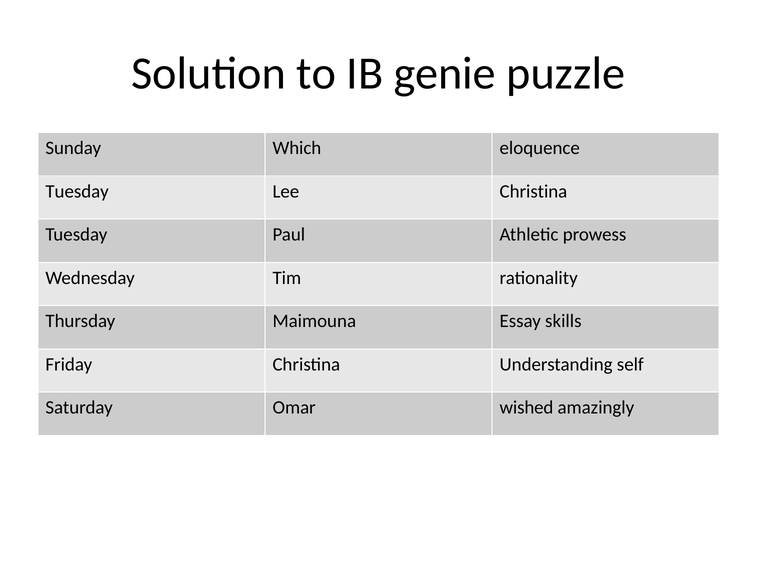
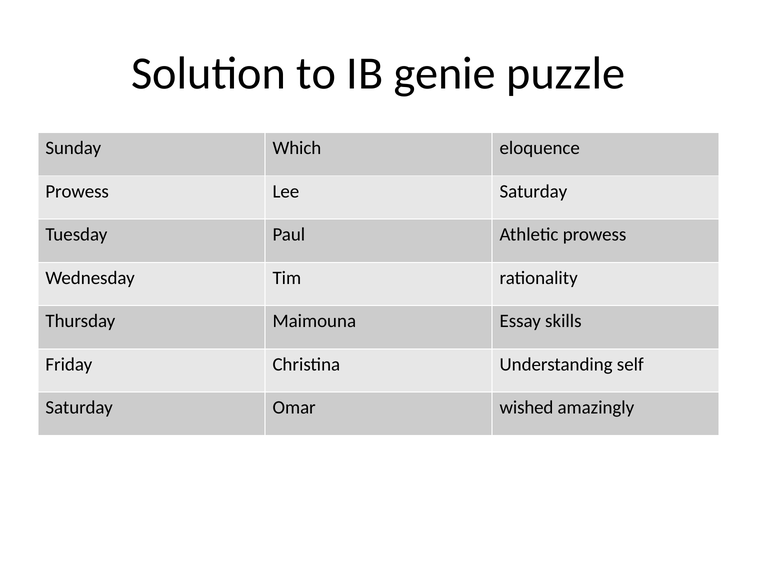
Tuesday: Tuesday -> Prowess (77, 191)
Lee Christina: Christina -> Saturday (533, 191)
